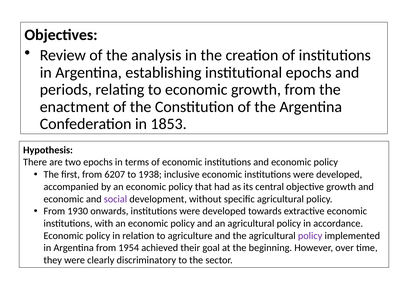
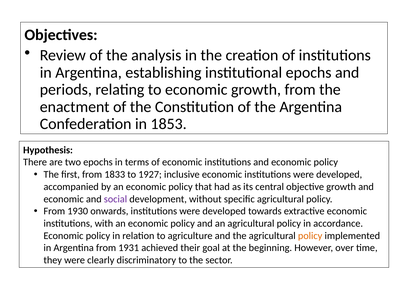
6207: 6207 -> 1833 (115, 175)
1938: 1938 -> 1927 (150, 175)
policy colour: purple -> orange (310, 236)
1954: 1954 -> 1931 (129, 248)
